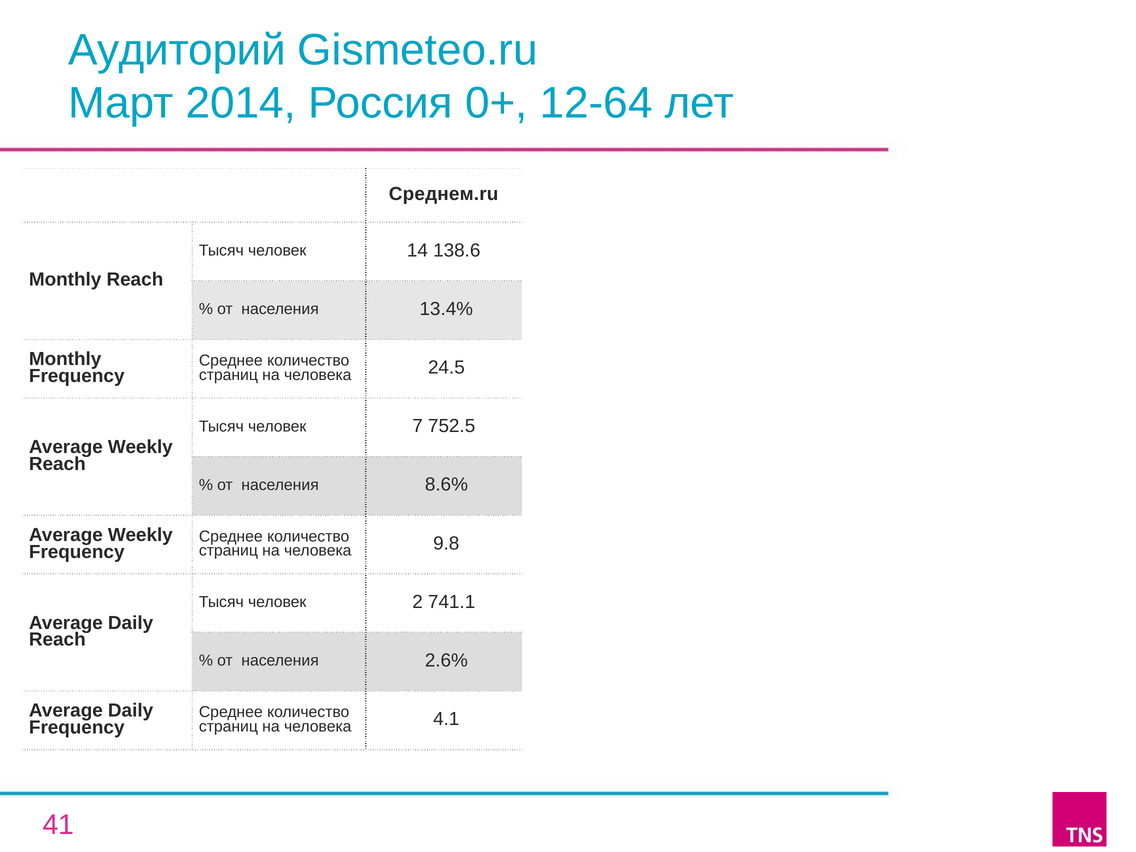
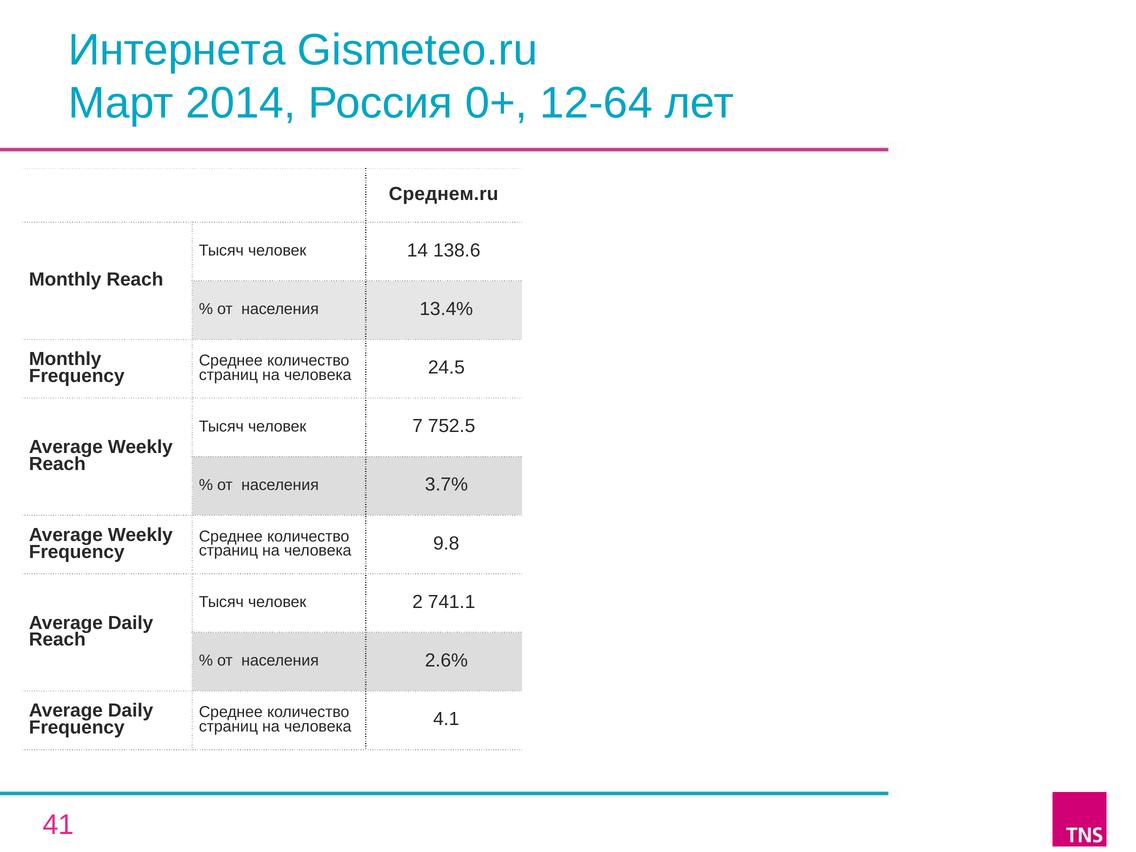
Аудиторий: Аудиторий -> Интернета (177, 50)
8.6%: 8.6% -> 3.7% (446, 485)
